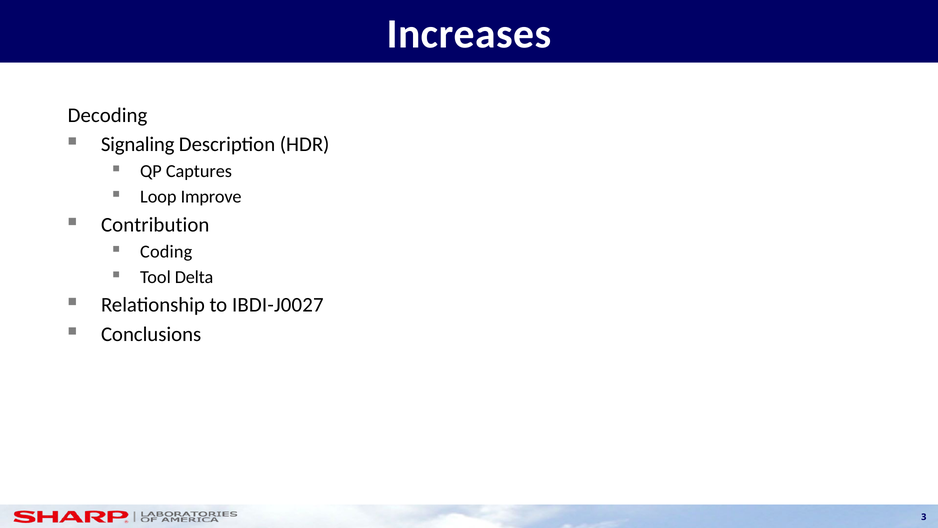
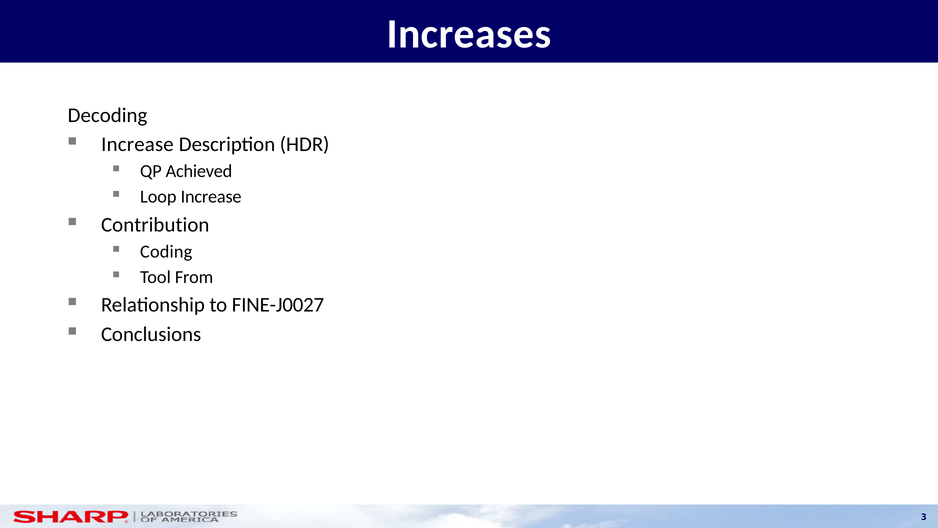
Signaling: Signaling -> Increase (137, 144)
Captures: Captures -> Achieved (199, 171)
Loop Improve: Improve -> Increase (211, 197)
Delta: Delta -> From (194, 277)
IBDI-J0027: IBDI-J0027 -> FINE-J0027 (278, 305)
